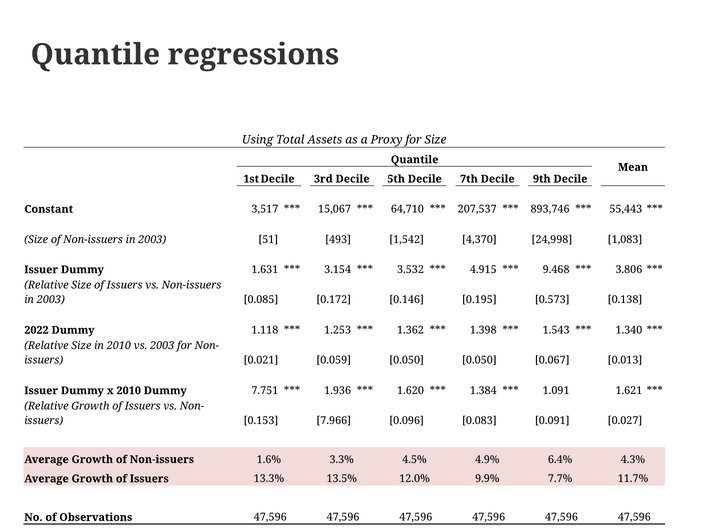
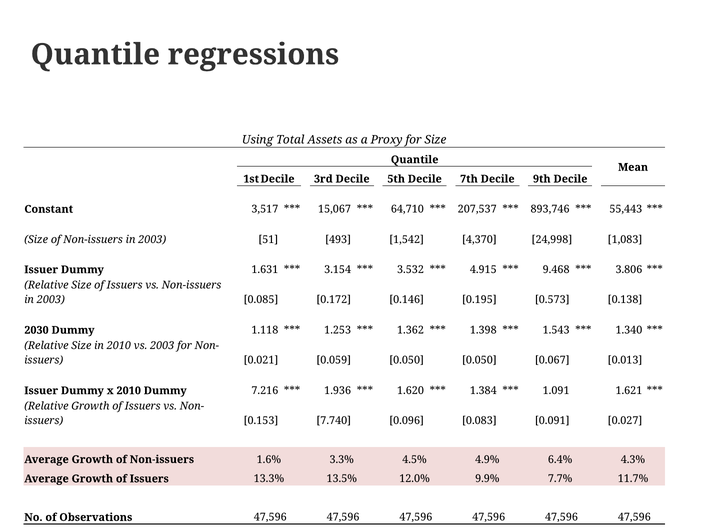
2022: 2022 -> 2030 (36, 330)
7.751: 7.751 -> 7.216 (265, 390)
7.966: 7.966 -> 7.740 (334, 420)
